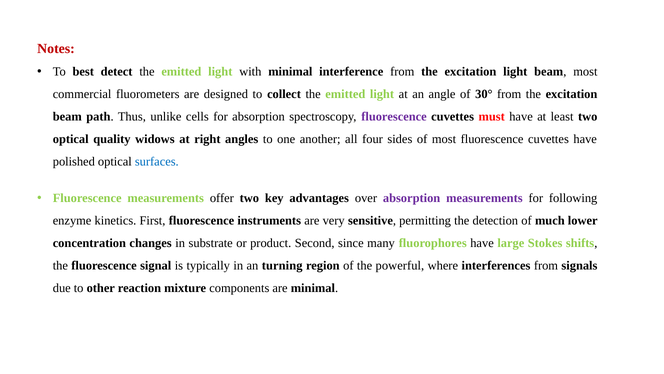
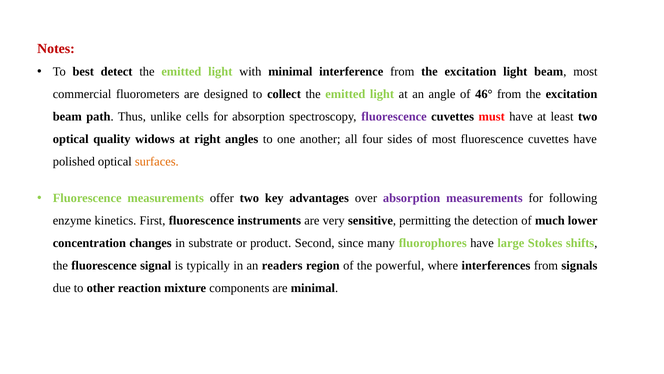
30°: 30° -> 46° (484, 94)
surfaces colour: blue -> orange (157, 161)
turning: turning -> readers (282, 265)
